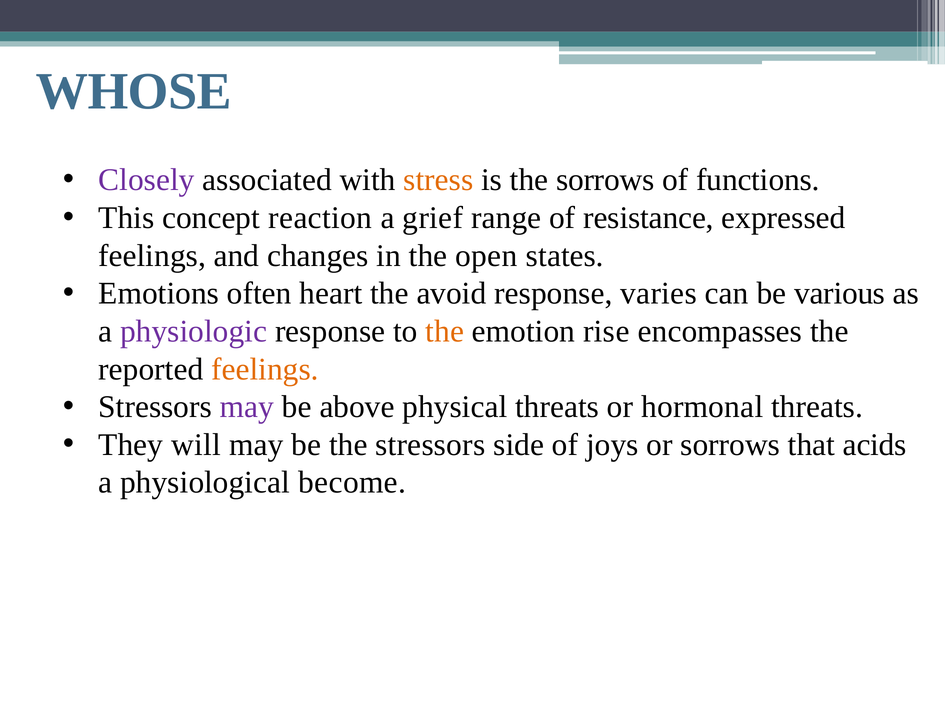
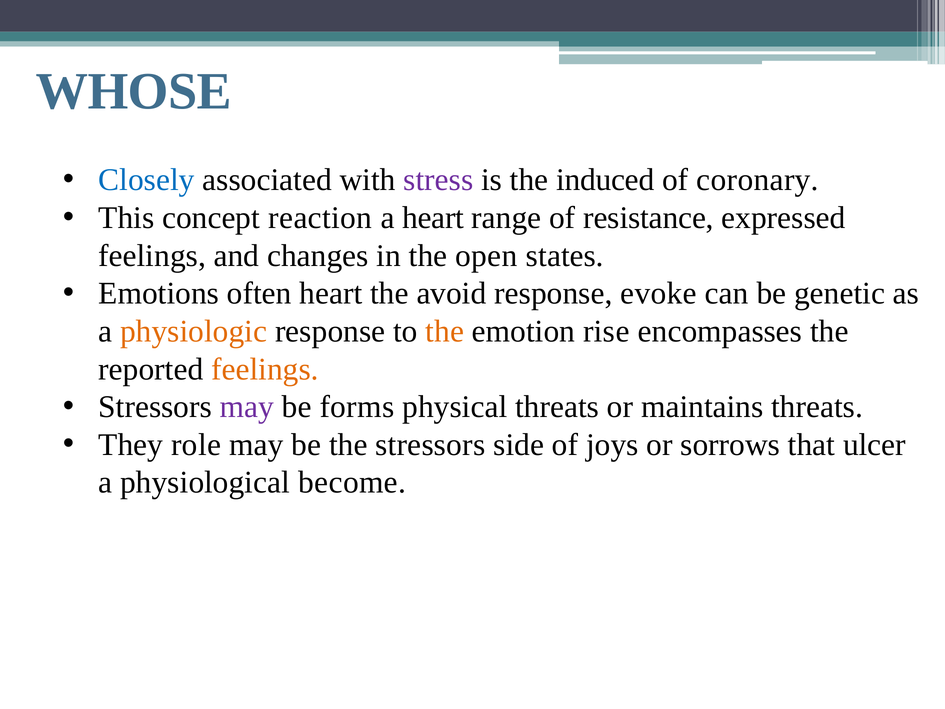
Closely colour: purple -> blue (147, 180)
stress colour: orange -> purple (438, 180)
the sorrows: sorrows -> induced (605, 180)
functions: functions -> coronary (758, 180)
a grief: grief -> heart (433, 218)
varies: varies -> evoke (659, 293)
various: various -> genetic (840, 293)
physiologic colour: purple -> orange (194, 331)
above: above -> forms (357, 407)
hormonal: hormonal -> maintains (702, 407)
will: will -> role (196, 445)
acids: acids -> ulcer (874, 445)
